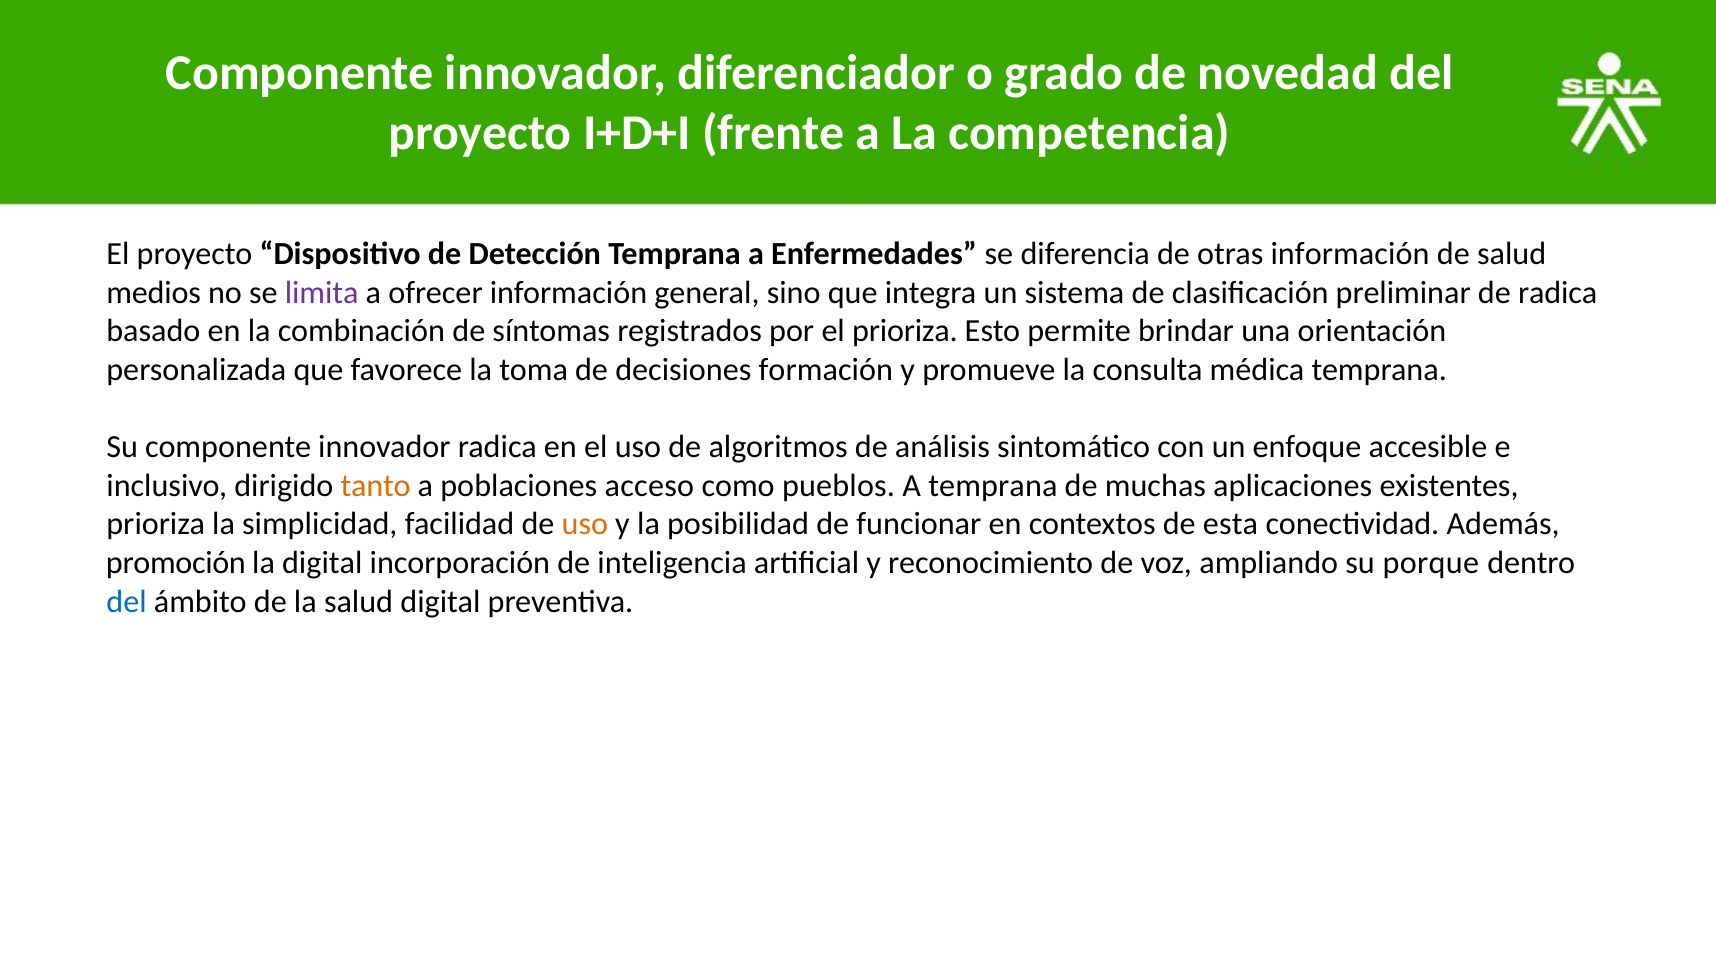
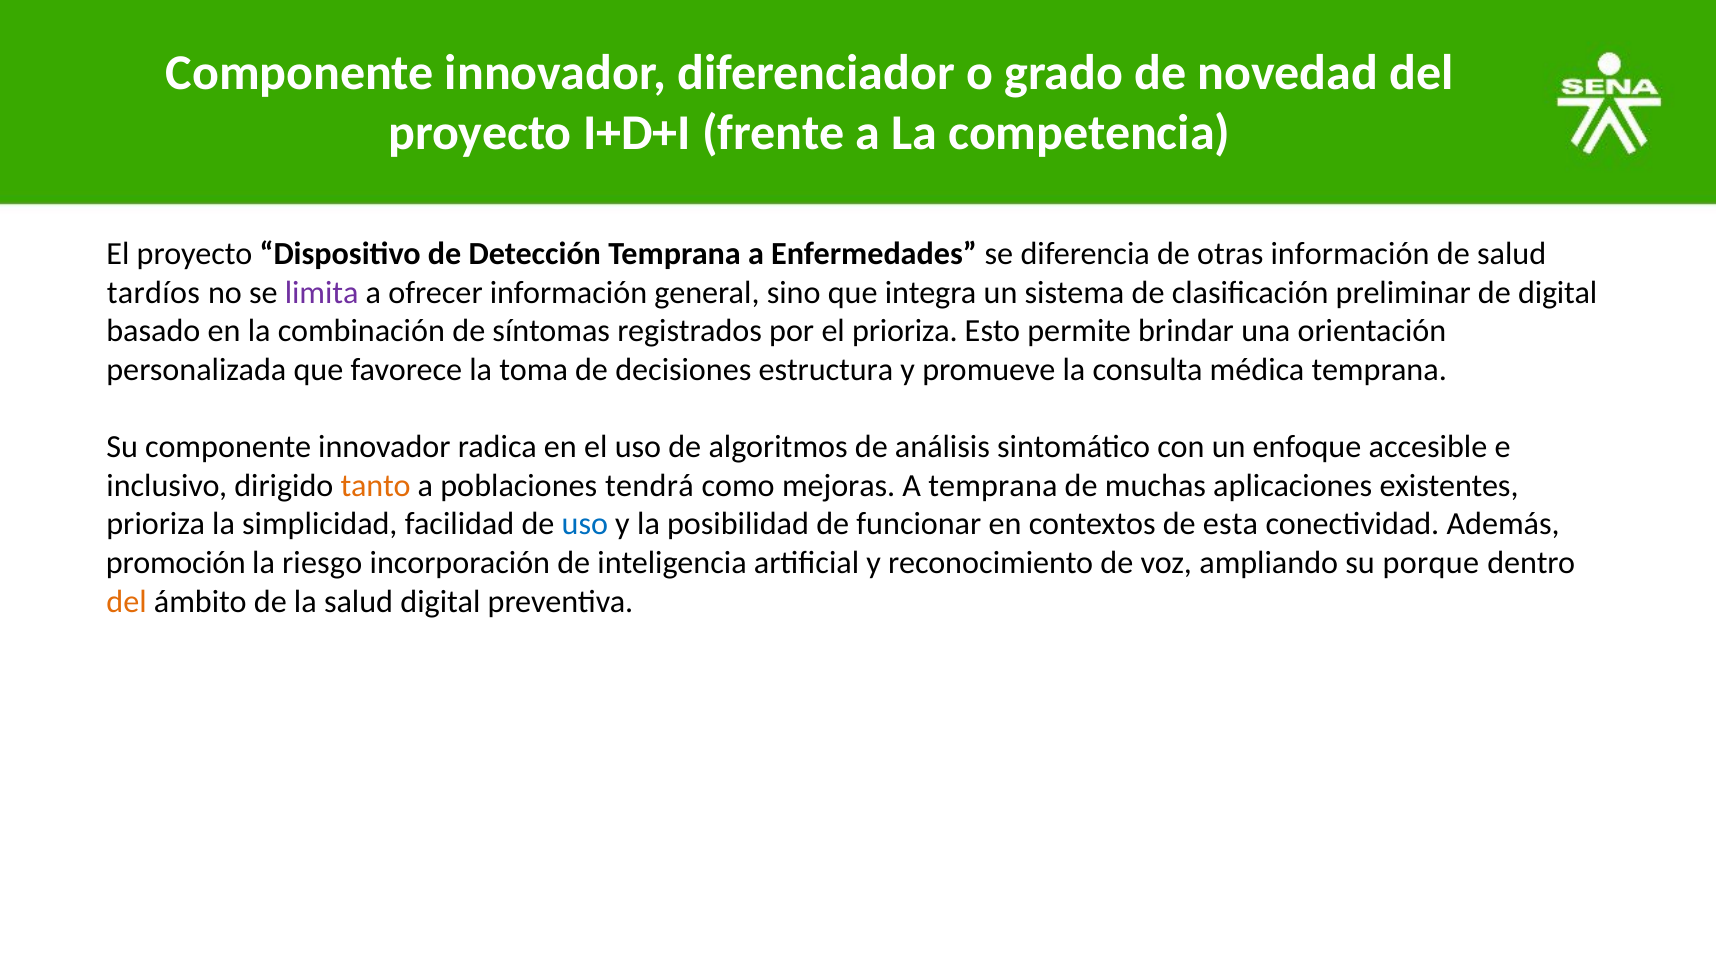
medios: medios -> tardíos (153, 293)
de radica: radica -> digital (1558, 293)
formación: formación -> estructura (826, 370)
acceso: acceso -> tendrá (649, 486)
pueblos: pueblos -> mejoras (839, 486)
uso colour: orange -> blue (585, 524)
la digital: digital -> riesgo (322, 563)
del colour: blue -> orange (127, 602)
